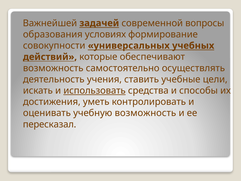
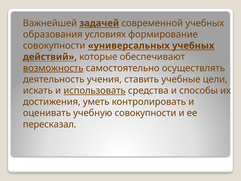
современной вопросы: вопросы -> учебных (205, 23)
возможность underline: none -> present (53, 68)
учебную возможность: возможность -> совокупности (145, 113)
